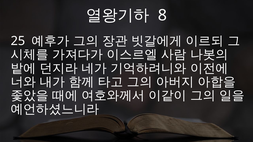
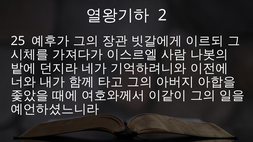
8: 8 -> 2 (162, 15)
